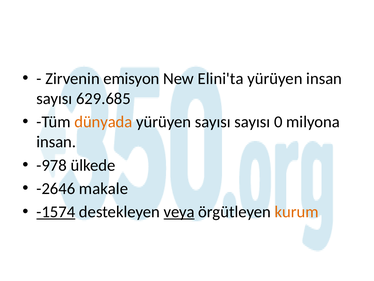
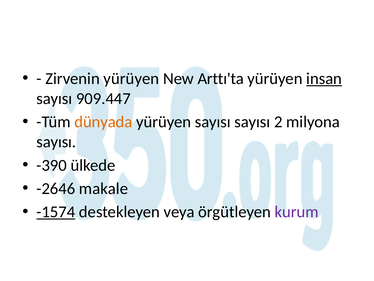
Zirvenin emisyon: emisyon -> yürüyen (131, 78)
Elini'ta: Elini'ta -> Arttı'ta (221, 78)
insan underline: none -> present (324, 78)
629.685: 629.685 -> 909.447 (103, 98)
0: 0 -> 2 (278, 122)
insan: insan -> sayısı (56, 142)
-978: -978 -> -390 (52, 165)
veya underline: present -> none (179, 212)
kurum colour: orange -> purple (297, 212)
